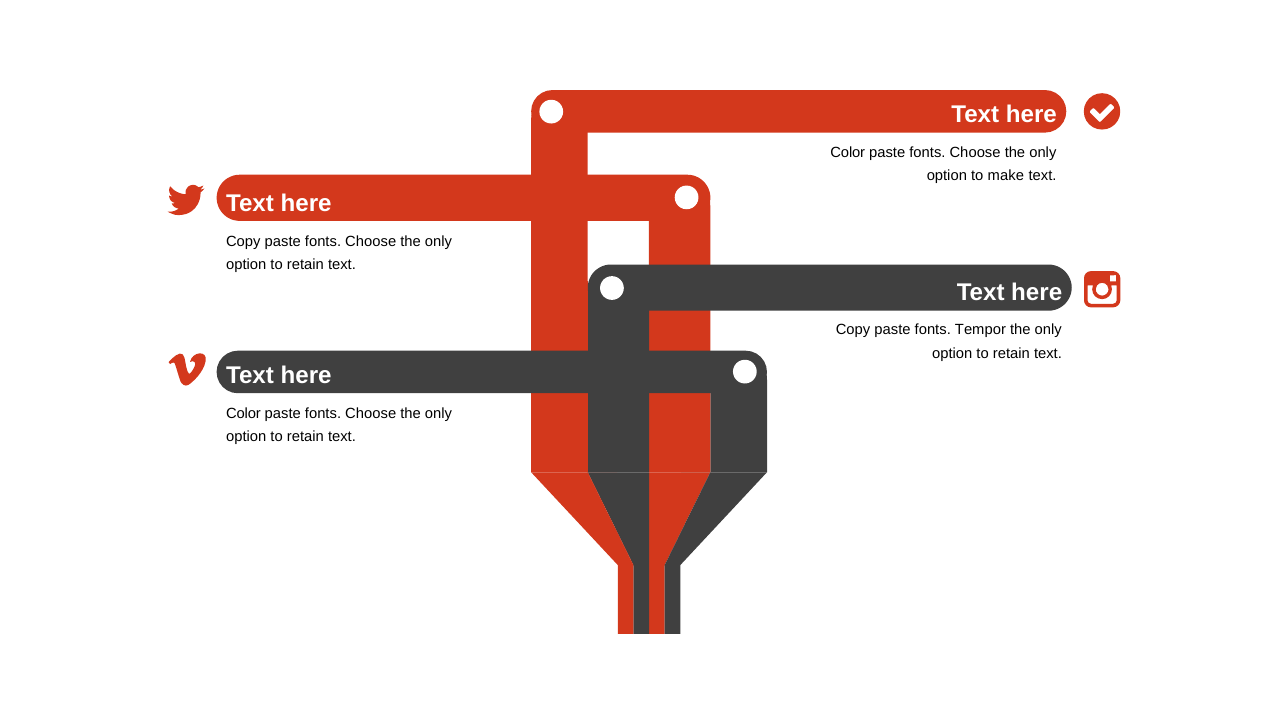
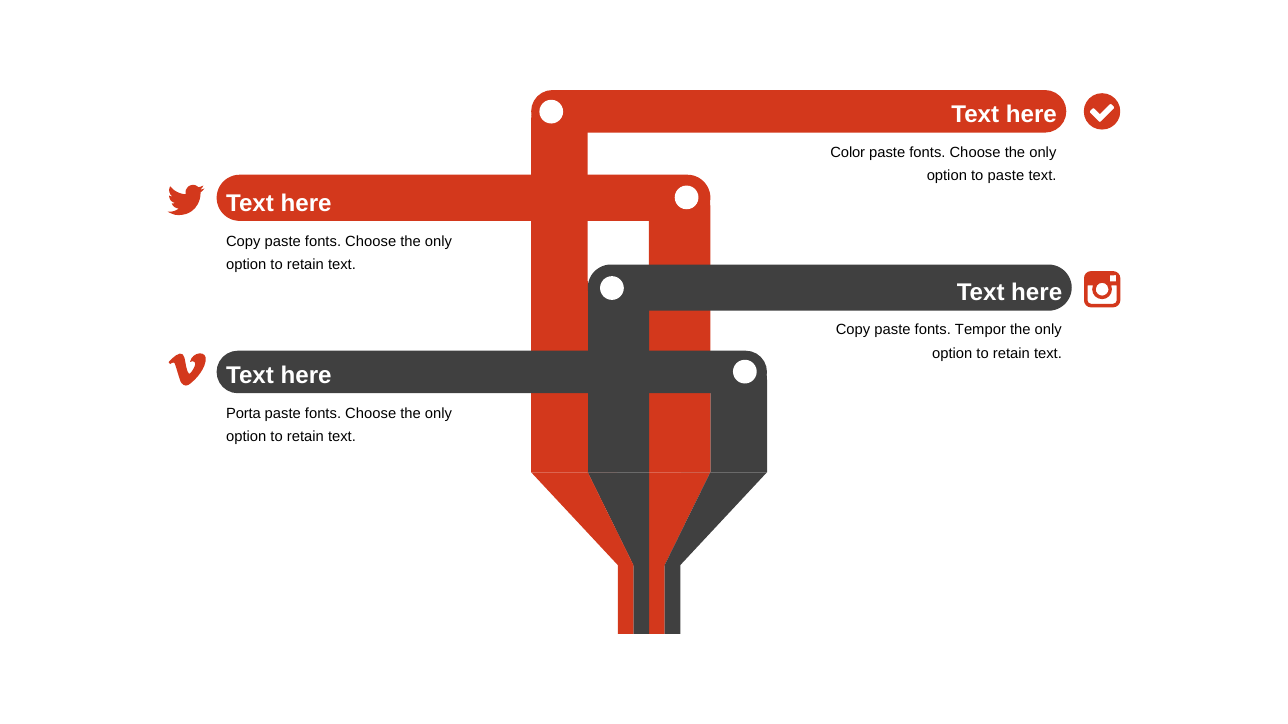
to make: make -> paste (1006, 176)
Color: Color -> Porta (243, 414)
